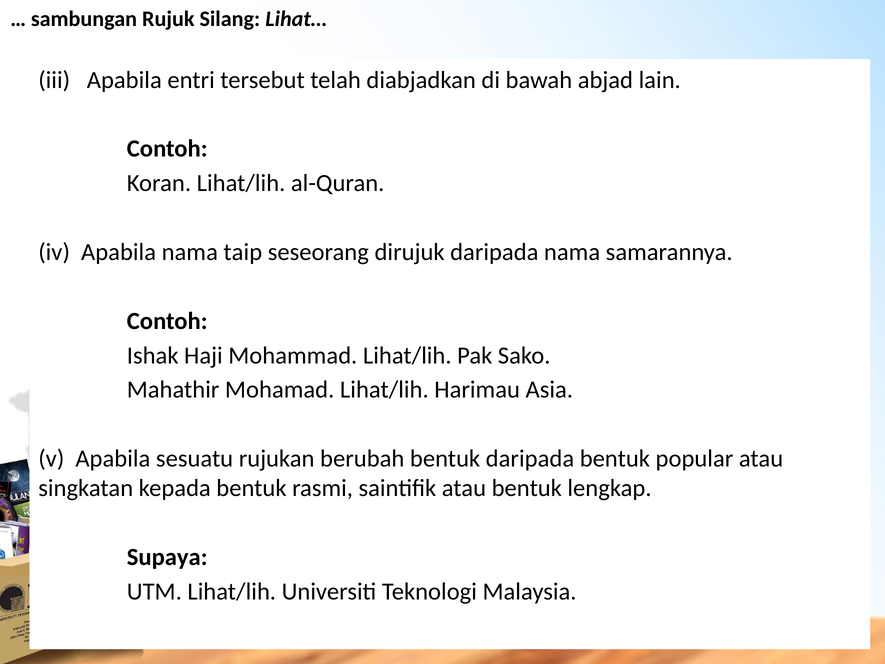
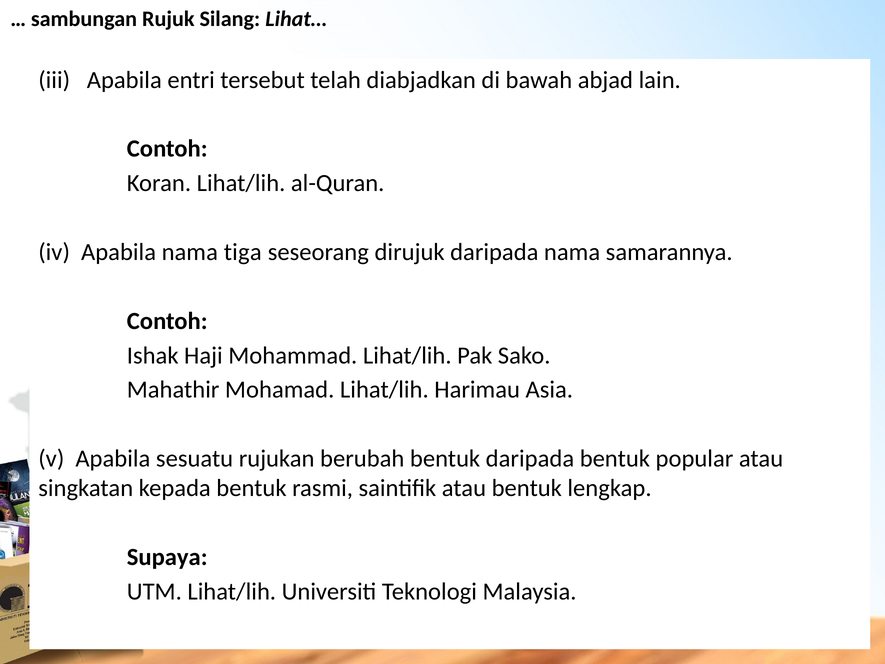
taip: taip -> tiga (243, 252)
